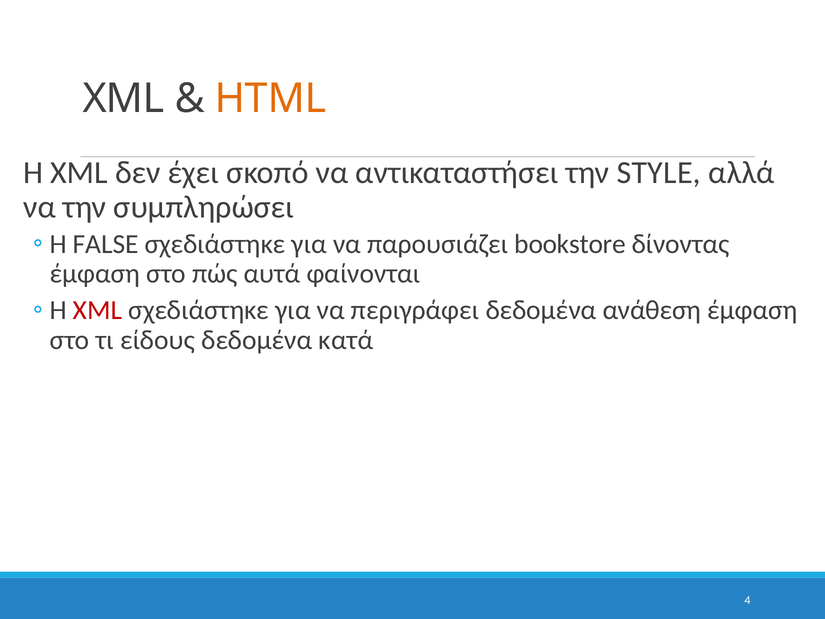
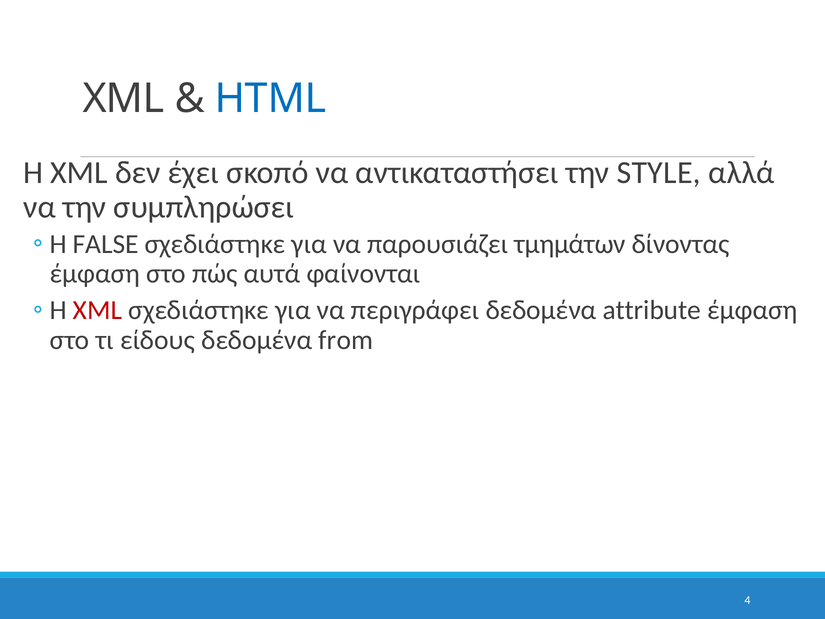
HTML colour: orange -> blue (270, 99)
bookstore: bookstore -> τμημάτων (570, 244)
ανάθεση: ανάθεση -> attribute (652, 310)
κατά: κατά -> from (346, 340)
